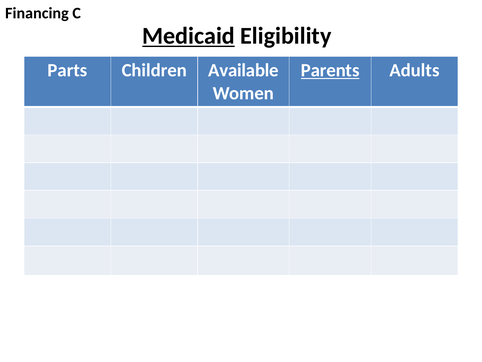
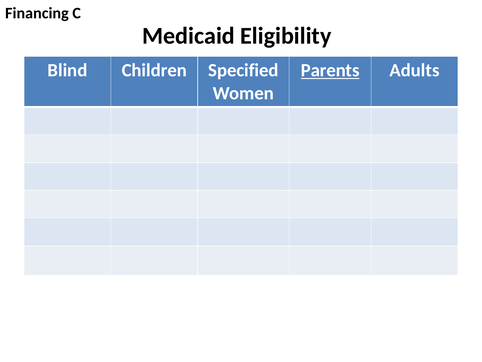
Medicaid underline: present -> none (188, 36)
Parts: Parts -> Blind (67, 70)
Available: Available -> Specified (243, 70)
